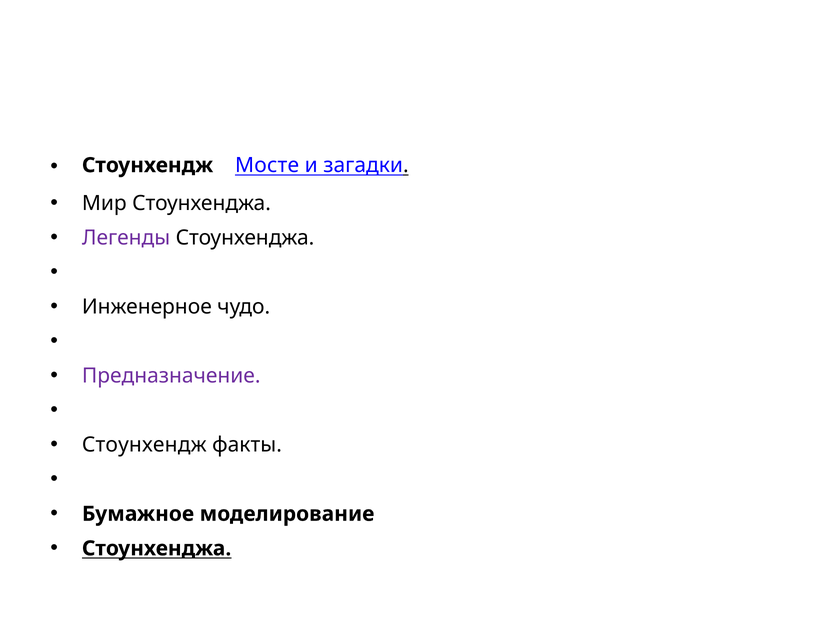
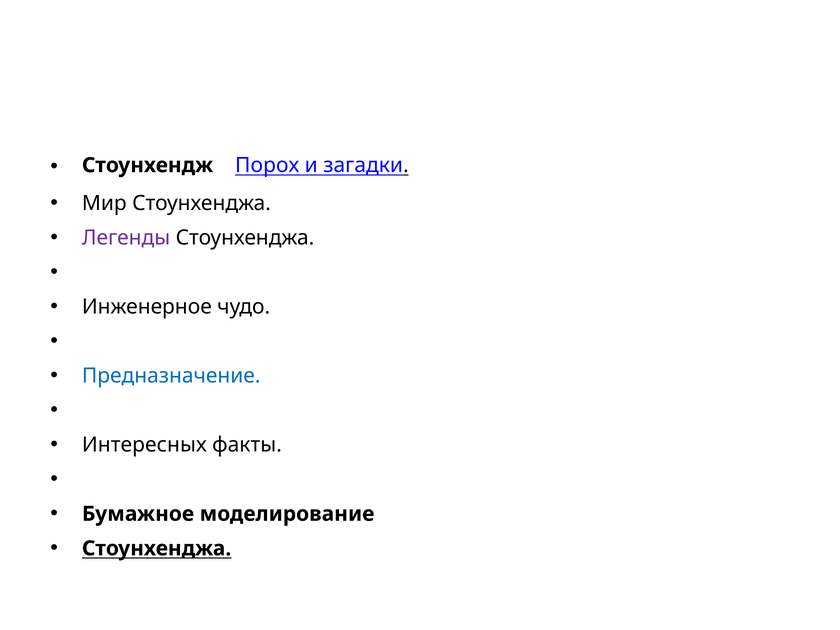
Мосте: Мосте -> Порох (267, 165)
Предназначение colour: purple -> blue (171, 376)
Стоунхендж: Стоунхендж -> Интересных (144, 445)
